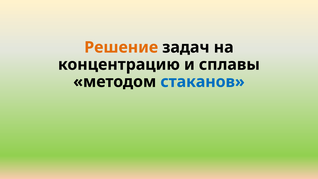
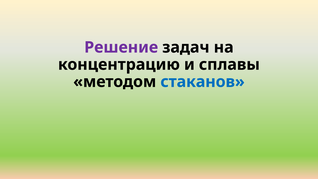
Решение colour: orange -> purple (121, 47)
